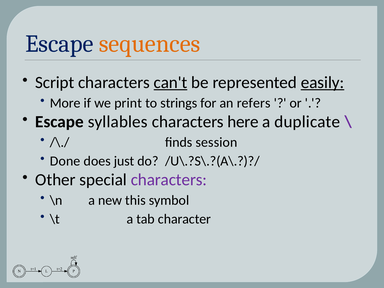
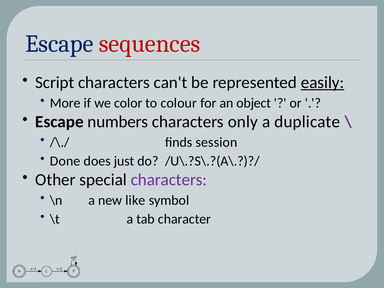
sequences colour: orange -> red (150, 44)
can't underline: present -> none (170, 82)
print: print -> color (128, 103)
strings: strings -> colour (179, 103)
refers: refers -> object (254, 103)
syllables: syllables -> numbers (118, 122)
here: here -> only (243, 122)
this: this -> like (135, 200)
